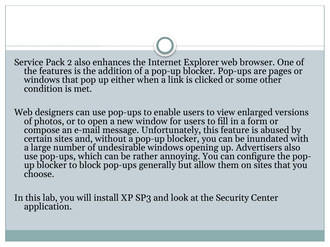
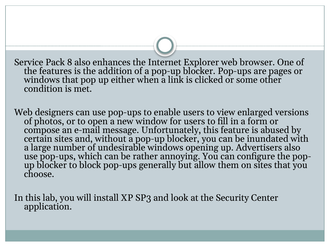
2: 2 -> 8 (70, 63)
